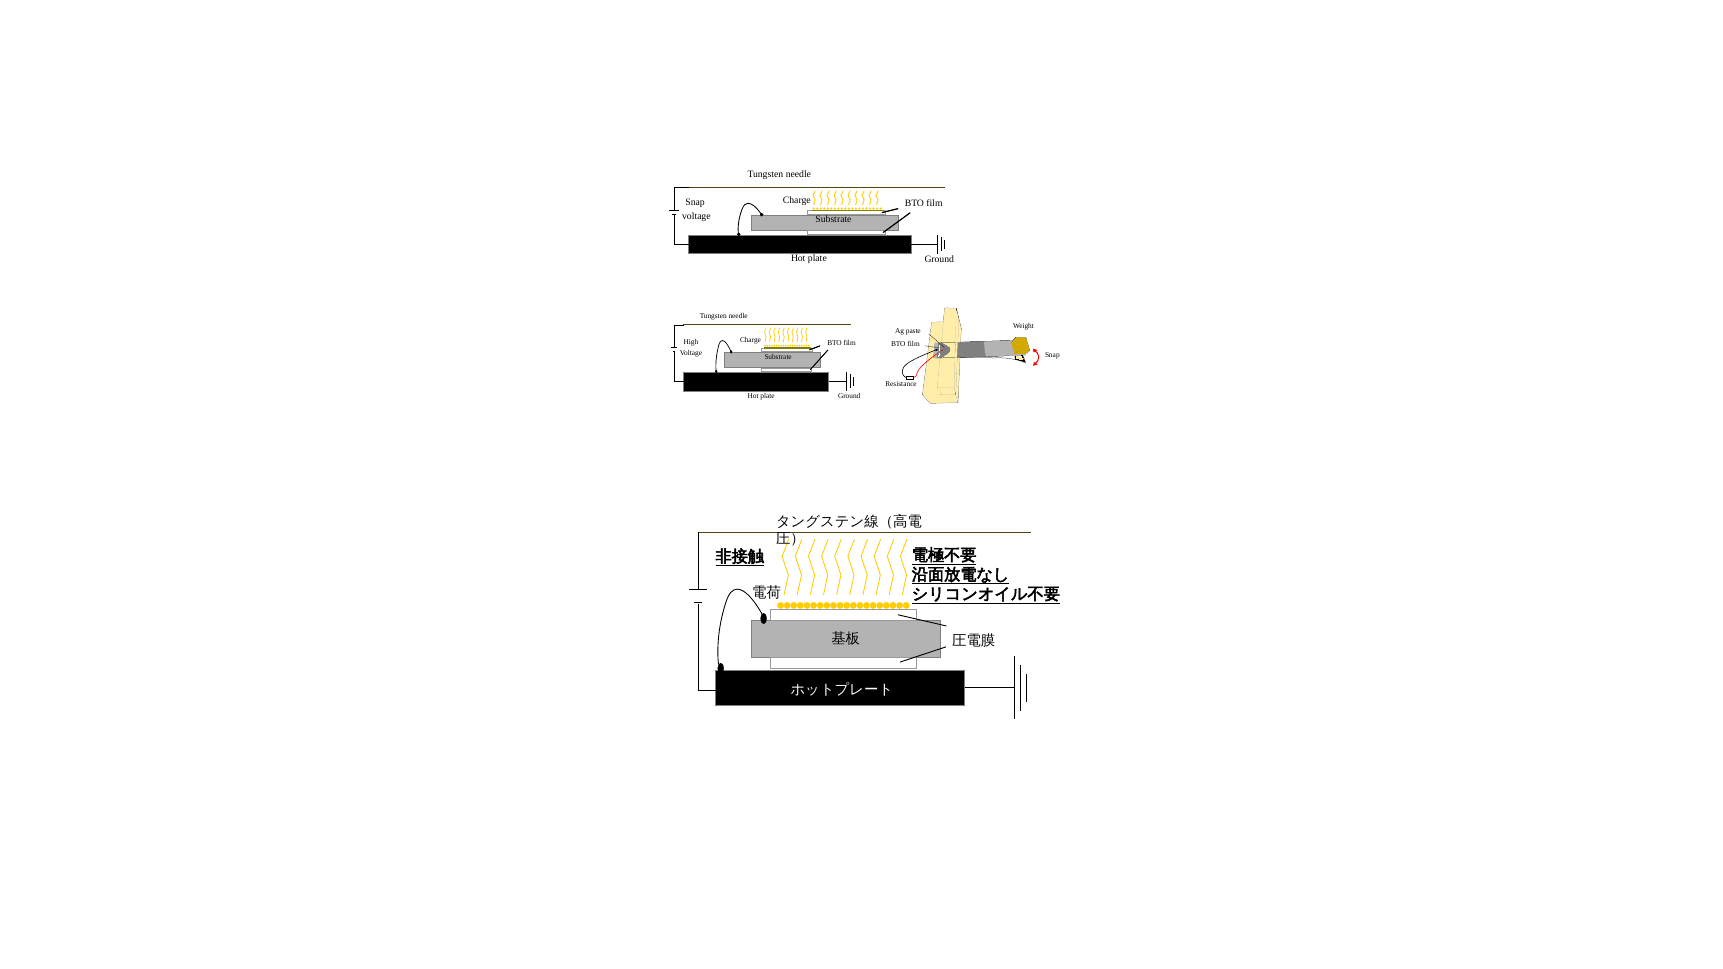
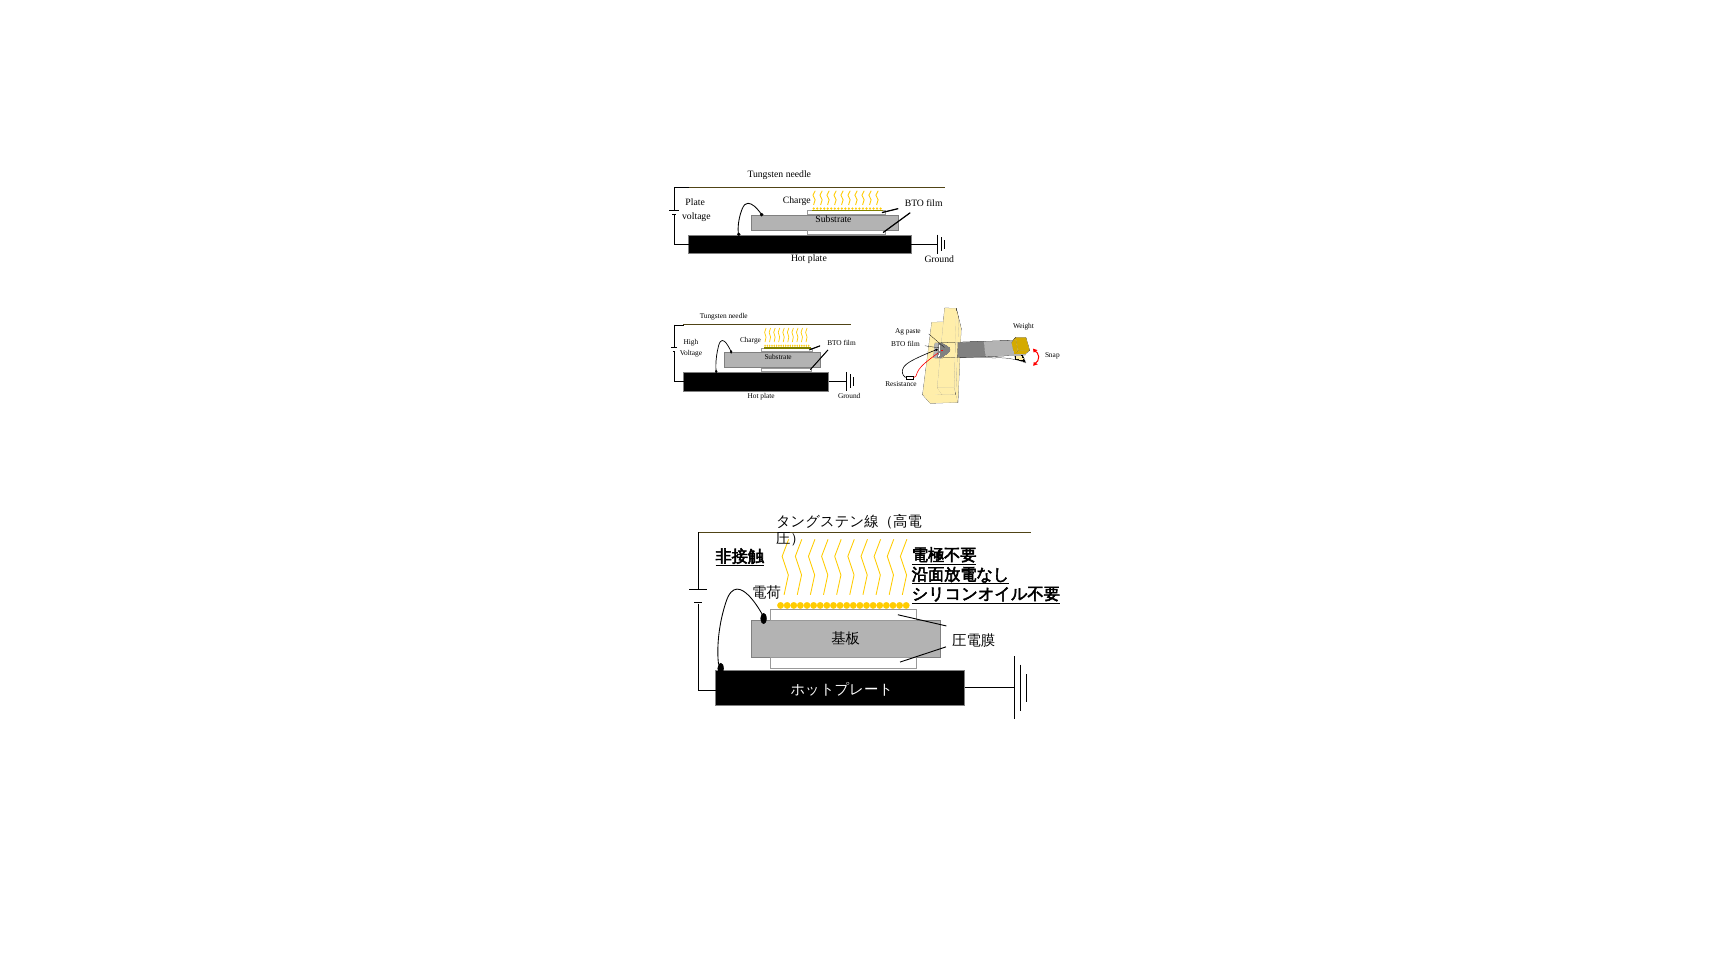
Snap: Snap -> Plate (695, 202)
